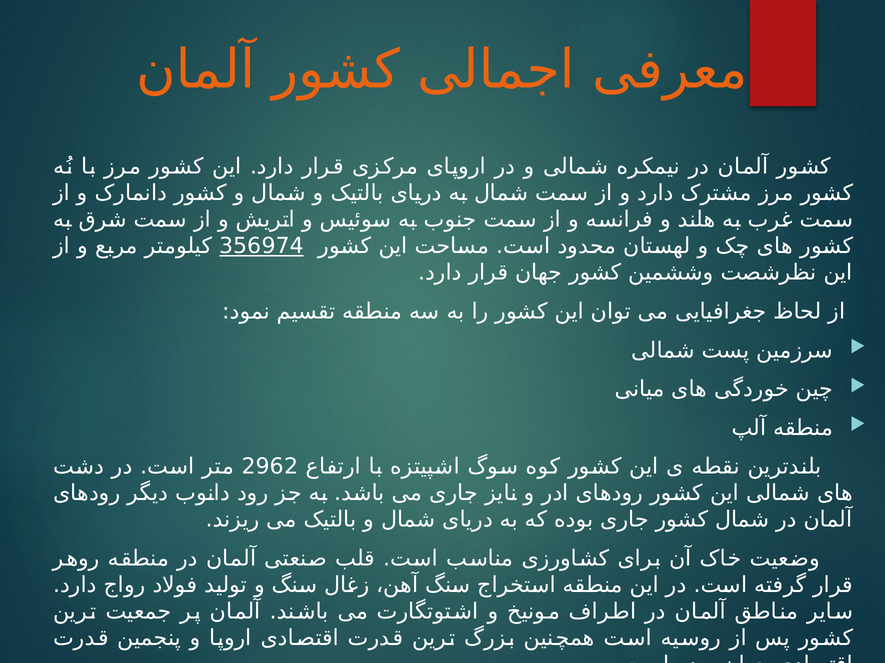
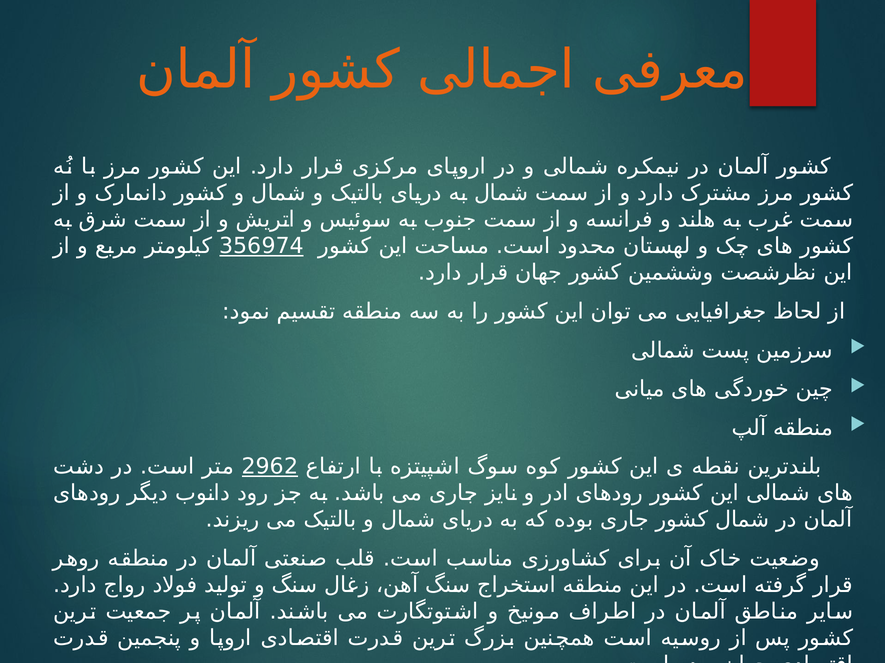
2962 underline: none -> present (270, 467)
